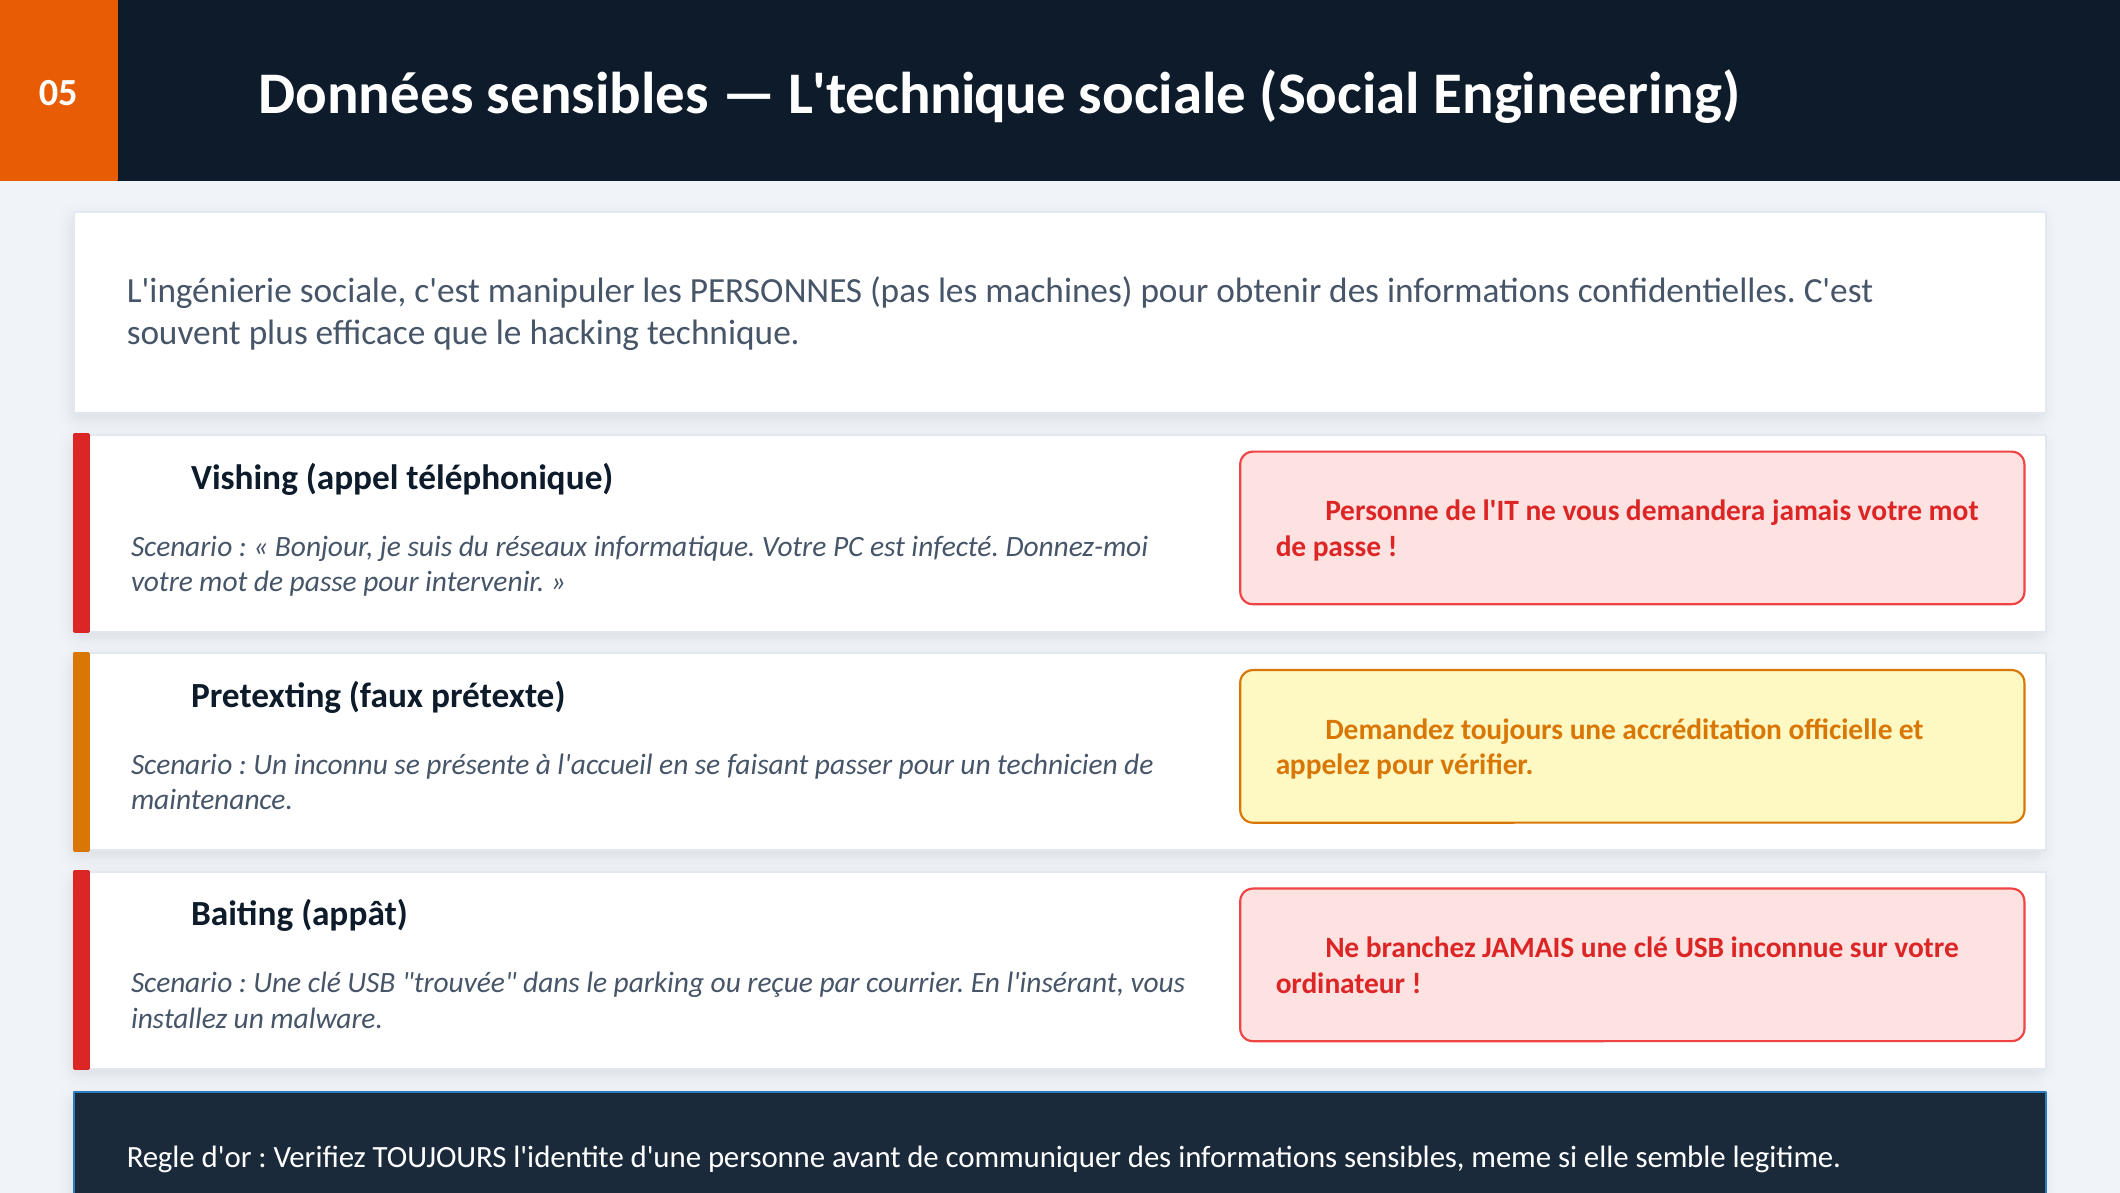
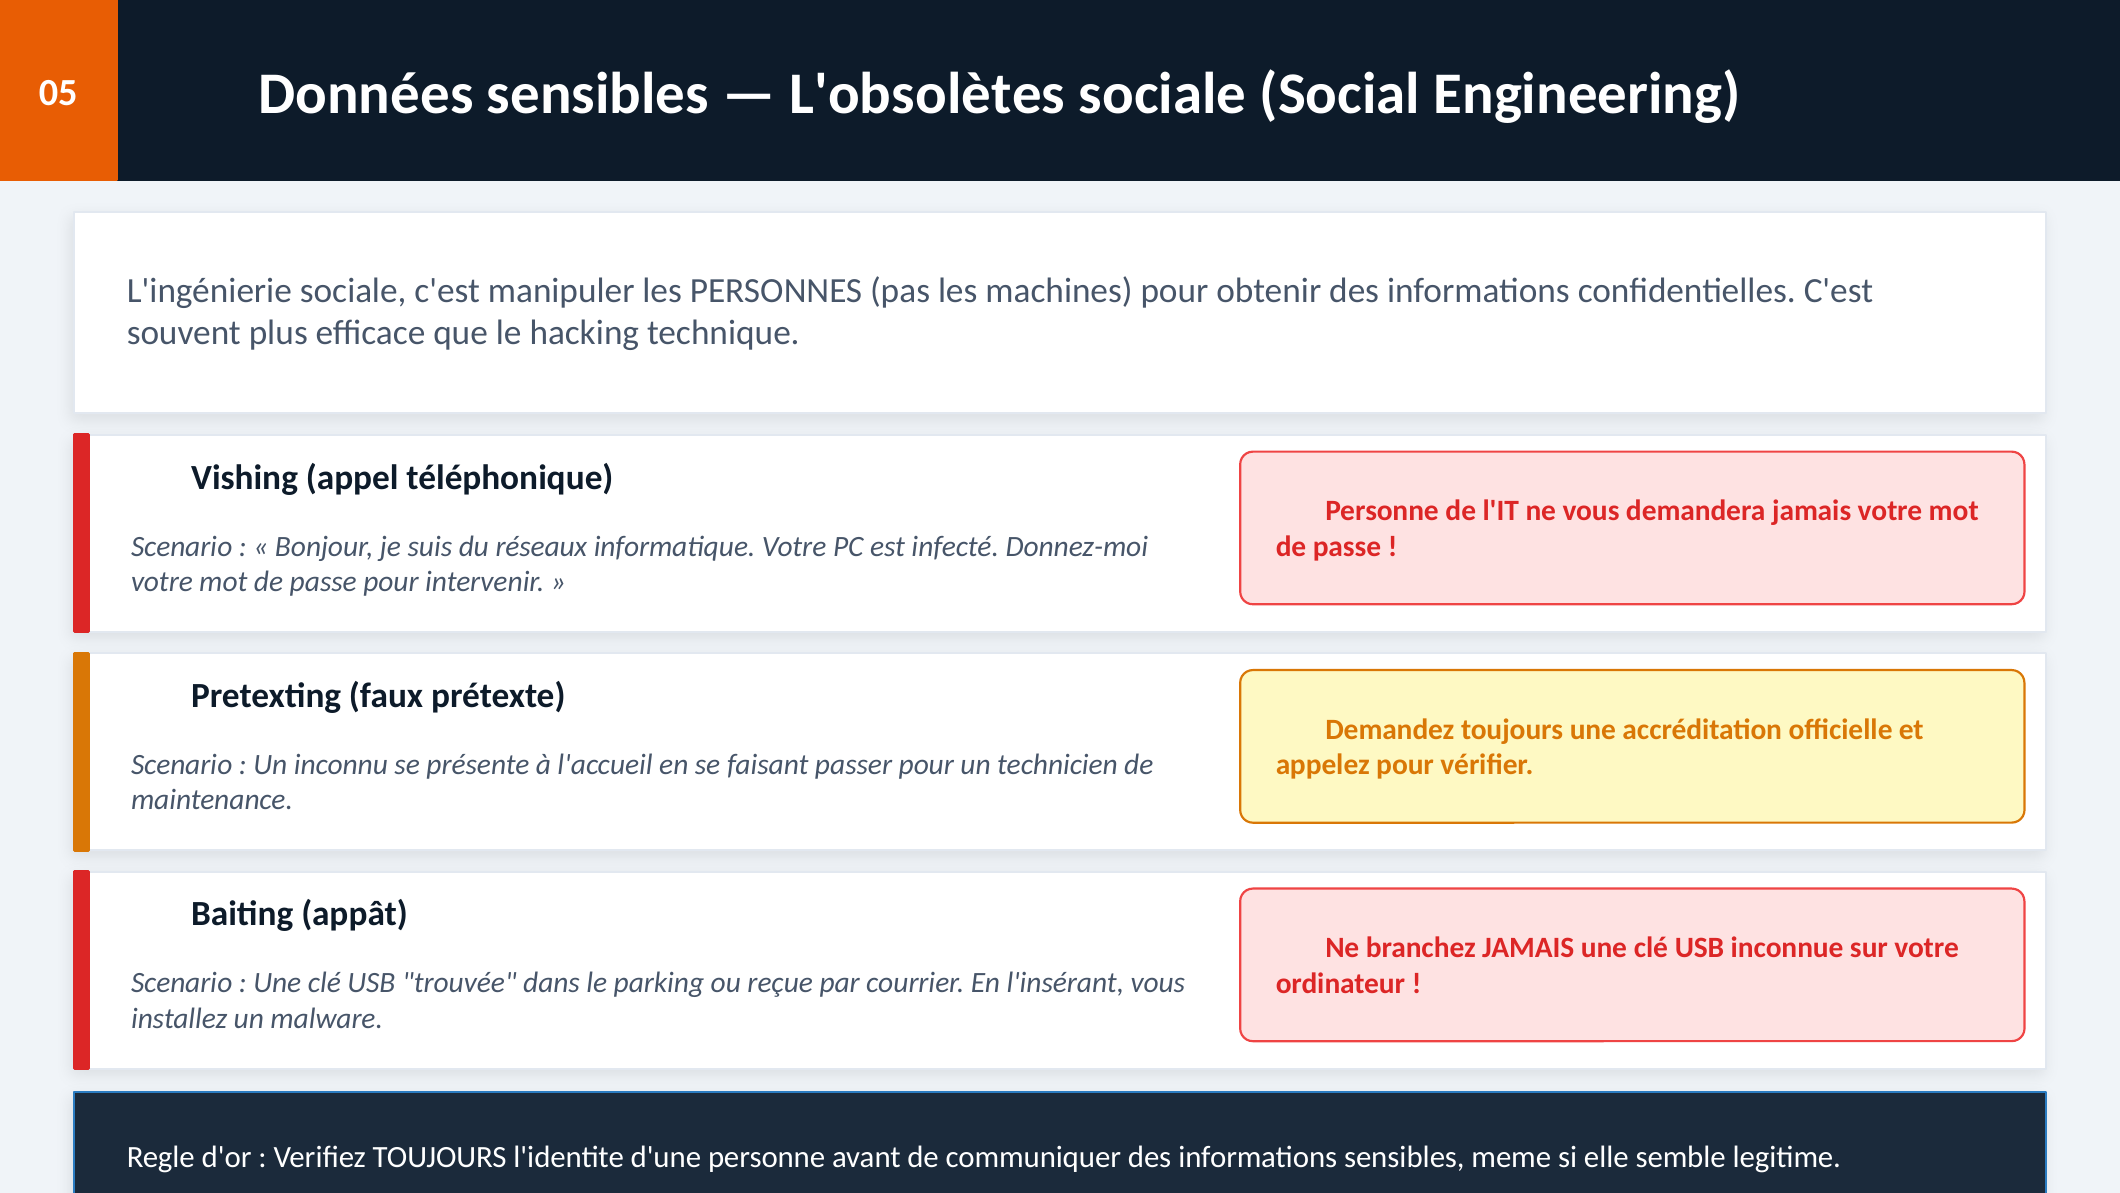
L'technique: L'technique -> L'obsolètes (927, 94)
